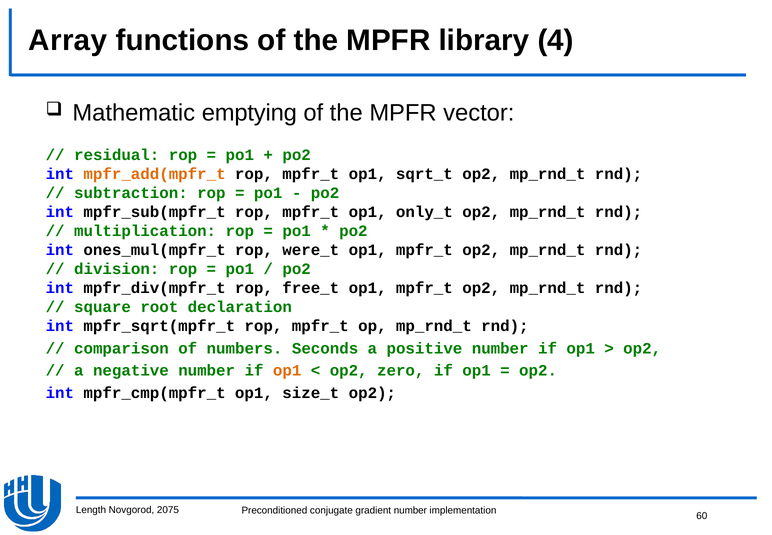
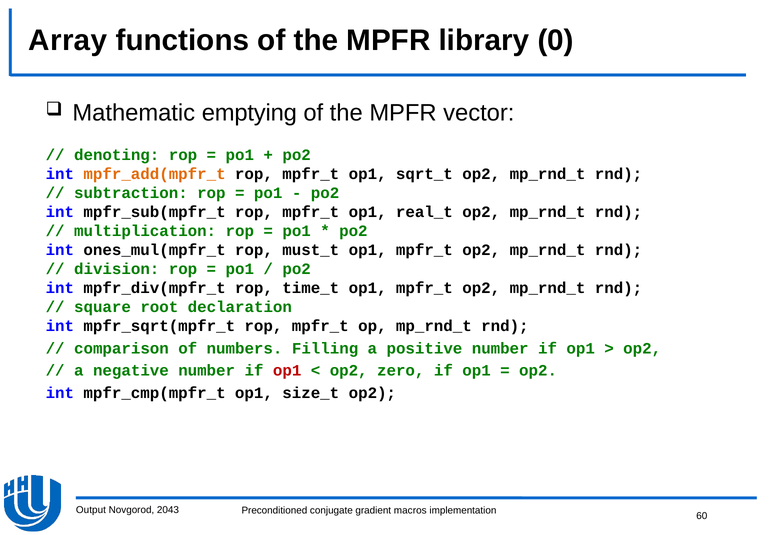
4: 4 -> 0 (556, 40)
residual: residual -> denoting (117, 155)
only_t: only_t -> real_t (424, 212)
were_t: were_t -> must_t (311, 250)
free_t: free_t -> time_t (311, 288)
Seconds: Seconds -> Filling (325, 348)
op1 colour: orange -> red (287, 370)
Length: Length -> Output (91, 510)
2075: 2075 -> 2043 (168, 510)
gradient number: number -> macros (410, 510)
